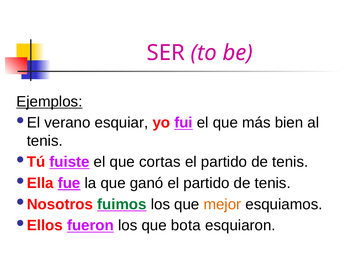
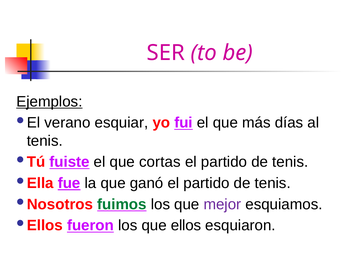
bien: bien -> días (289, 122)
mejor colour: orange -> purple (222, 204)
que bota: bota -> ellos (186, 225)
